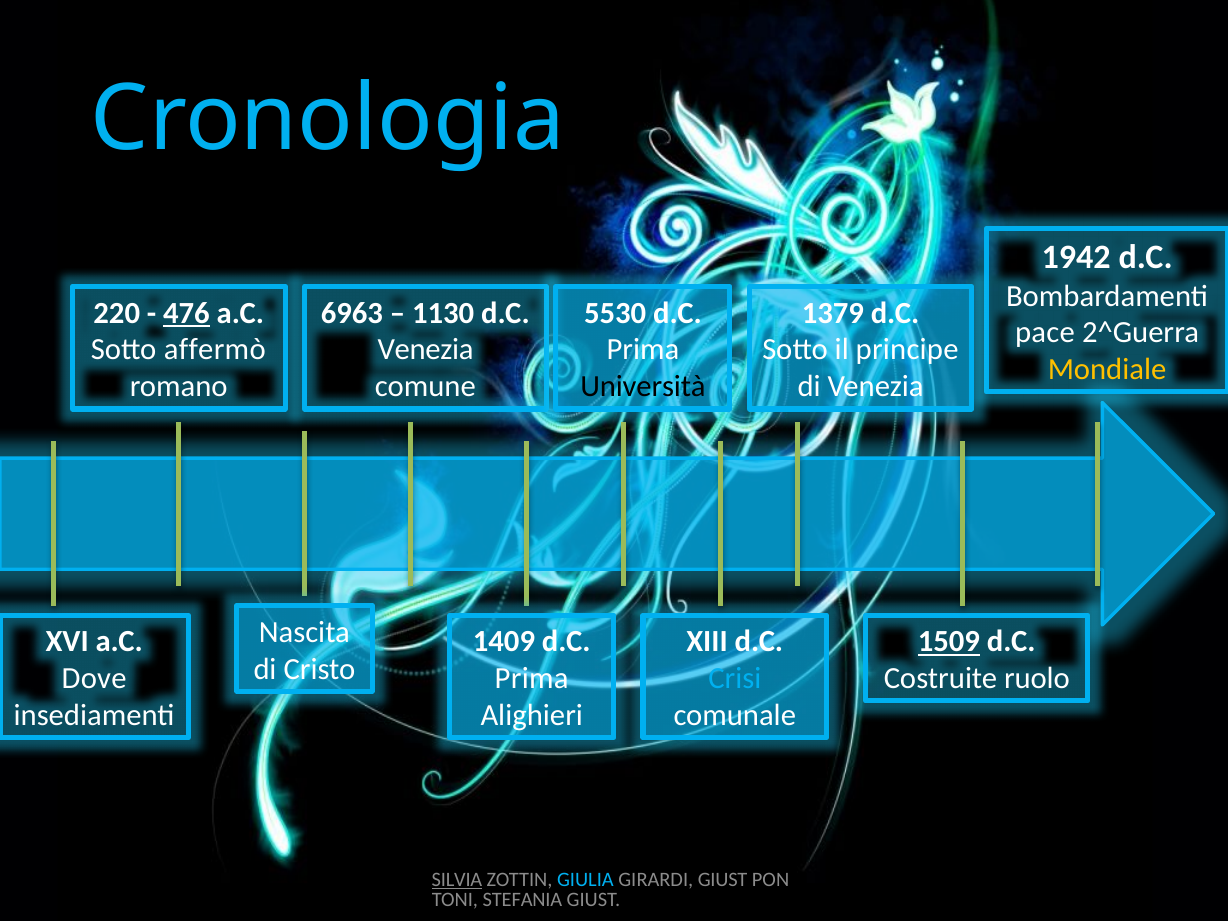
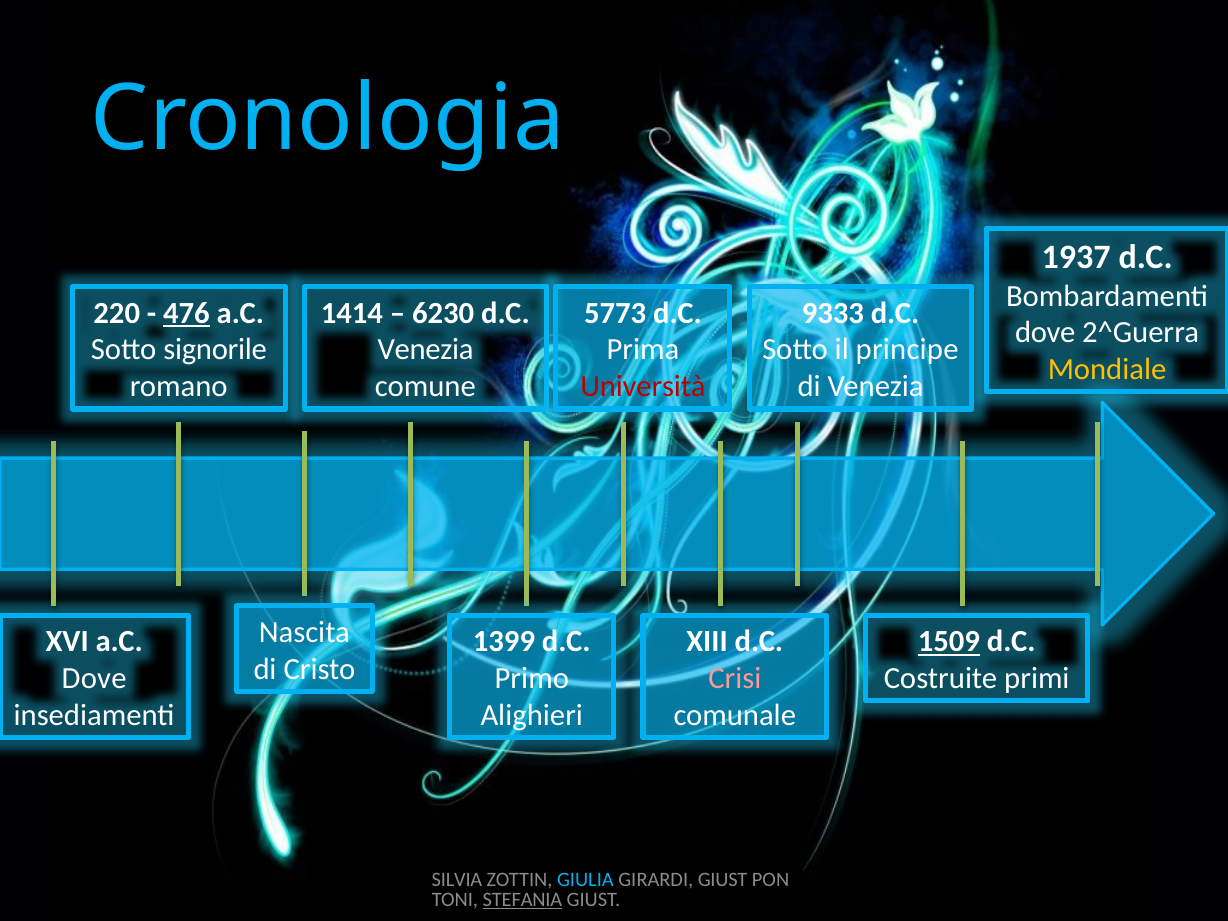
1942: 1942 -> 1937 (1076, 257)
6963: 6963 -> 1414 (352, 313)
1130: 1130 -> 6230 (443, 313)
5530: 5530 -> 5773 (615, 313)
1379: 1379 -> 9333 (833, 313)
pace: pace -> dove (1045, 333)
affermò: affermò -> signorile (215, 350)
Università colour: black -> red (643, 387)
1409: 1409 -> 1399 (504, 642)
Prima: Prima -> Primo (532, 679)
Crisi colour: light blue -> pink (735, 679)
ruolo: ruolo -> primi (1037, 679)
SILVIA underline: present -> none (457, 879)
STEFANIA underline: none -> present (522, 900)
